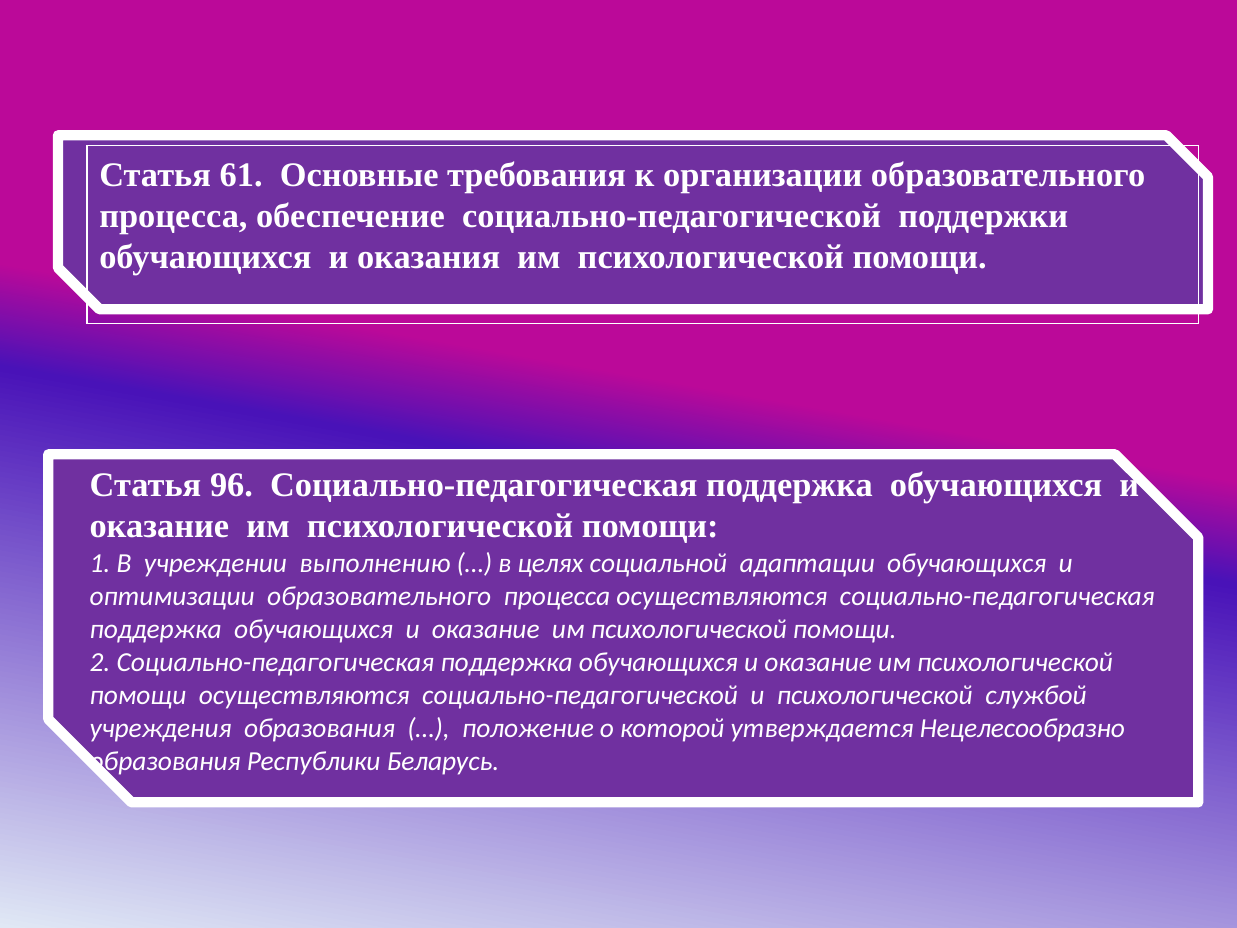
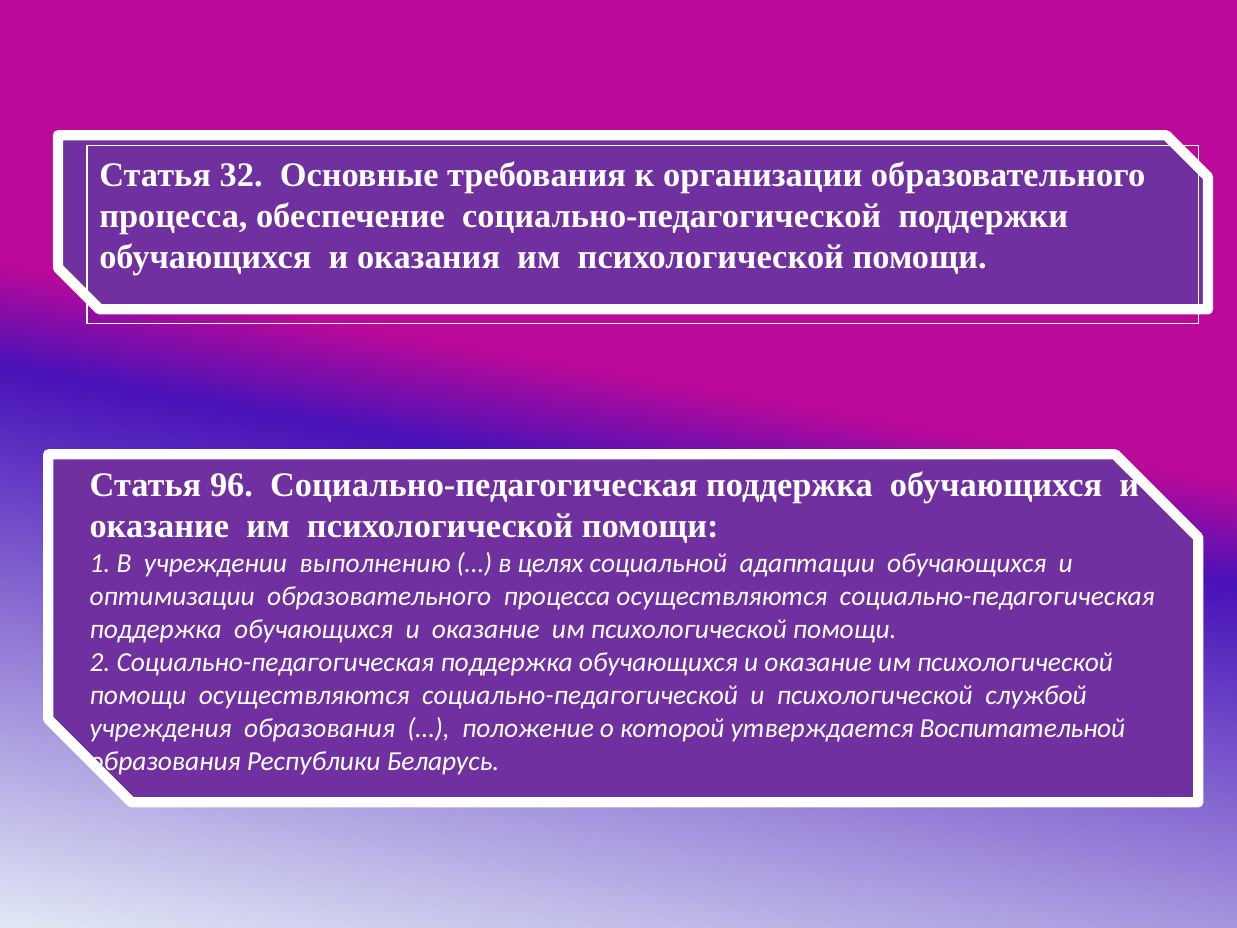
61: 61 -> 32 (241, 175)
Нецелесообразно: Нецелесообразно -> Воспитательной (1022, 728)
